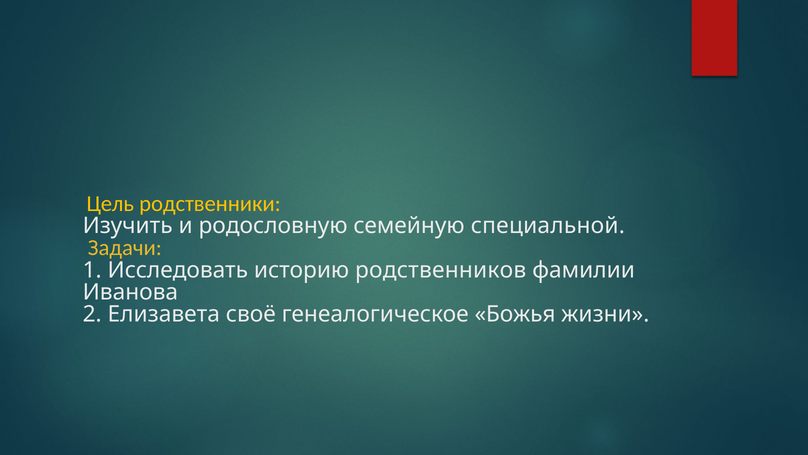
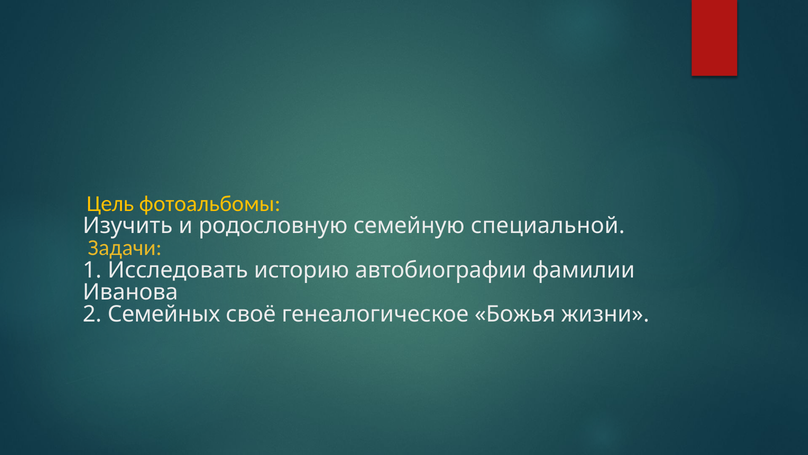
родственники: родственники -> фотоальбомы (210, 203)
родственников: родственников -> автобиографии (441, 270)
Елизавета: Елизавета -> Семейных (164, 314)
